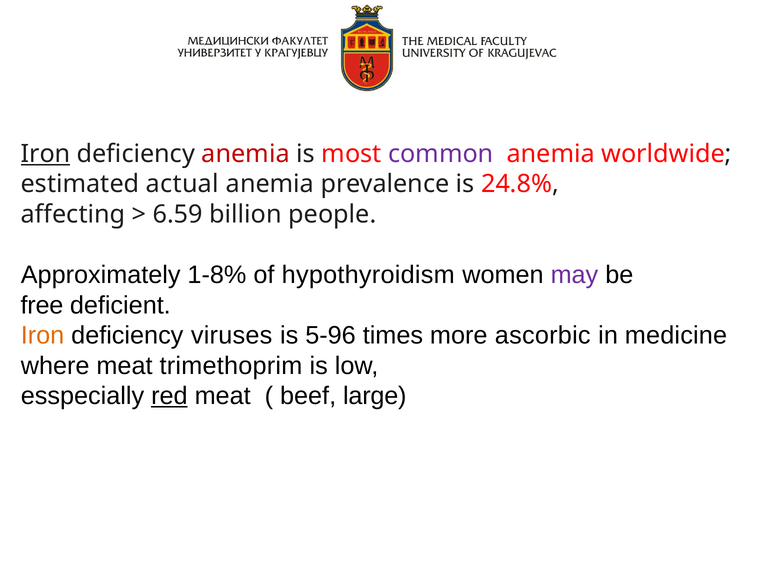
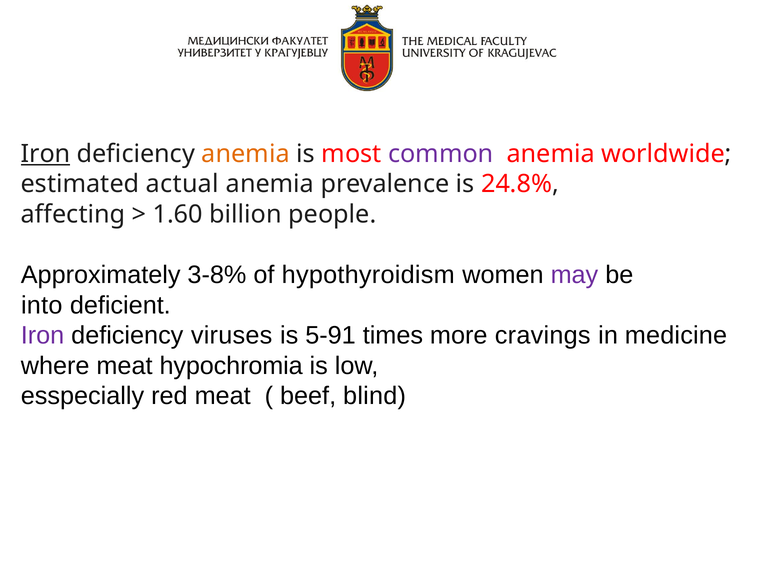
anemia colour: red -> orange (246, 154)
6.59: 6.59 -> 1.60 (178, 214)
1-8%: 1-8% -> 3-8% (217, 275)
free: free -> into (42, 305)
Iron colour: orange -> purple (43, 335)
5-96: 5-96 -> 5-91 (331, 335)
ascorbic: ascorbic -> cravings (543, 335)
trimethoprim: trimethoprim -> hypochromia (231, 366)
red underline: present -> none (169, 396)
large: large -> blind (375, 396)
